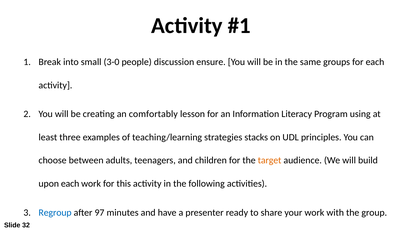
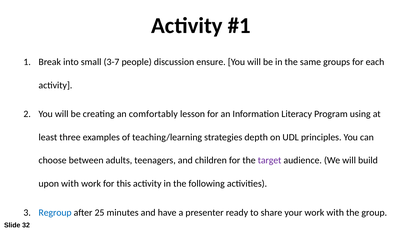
3-0: 3-0 -> 3-7 (112, 62)
stacks: stacks -> depth (256, 138)
target colour: orange -> purple (270, 161)
upon each: each -> with (70, 184)
97: 97 -> 25 (99, 213)
